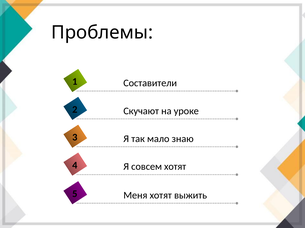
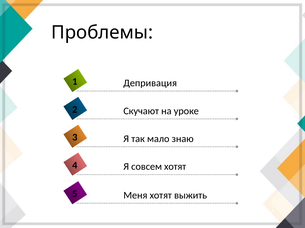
Составители: Составители -> Депривация (150, 83)
